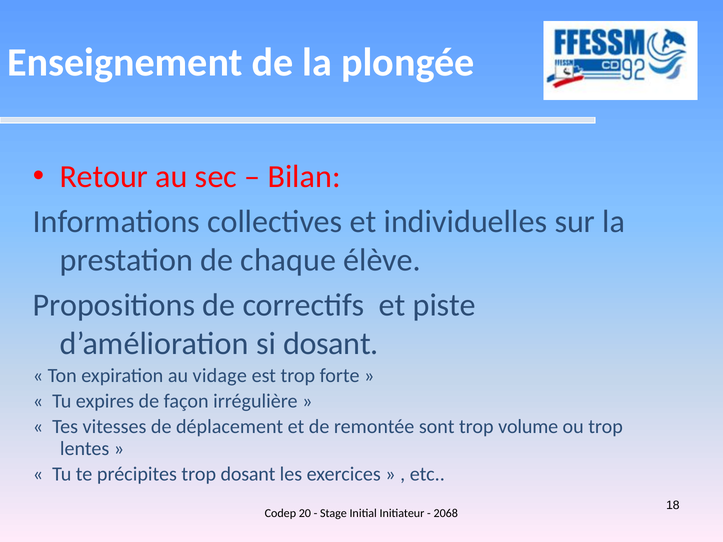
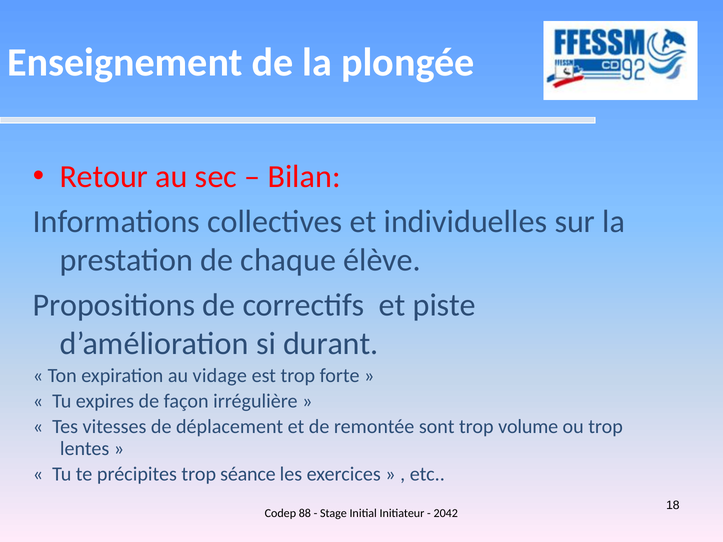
si dosant: dosant -> durant (331, 344)
trop dosant: dosant -> séance (248, 474)
20: 20 -> 88 (305, 513)
2068: 2068 -> 2042 (446, 513)
